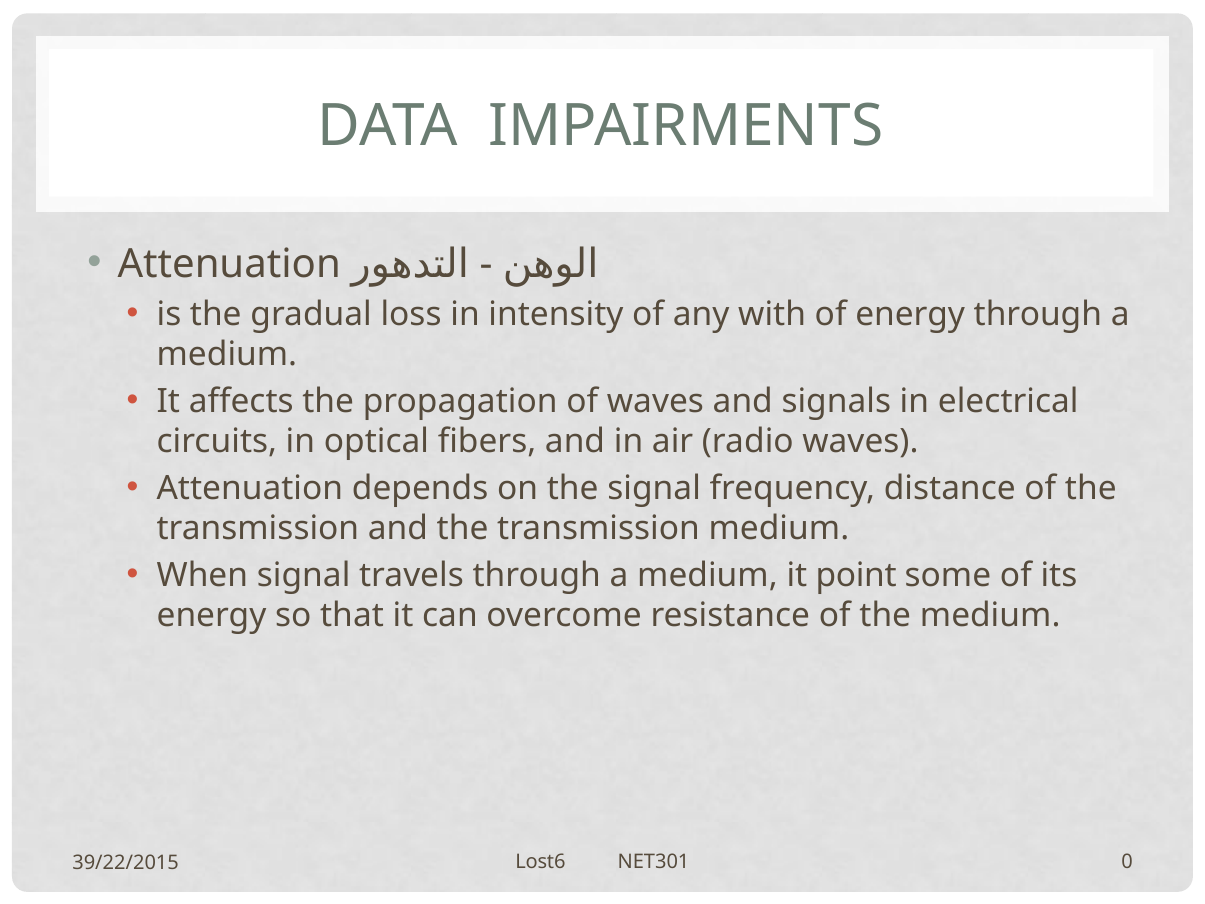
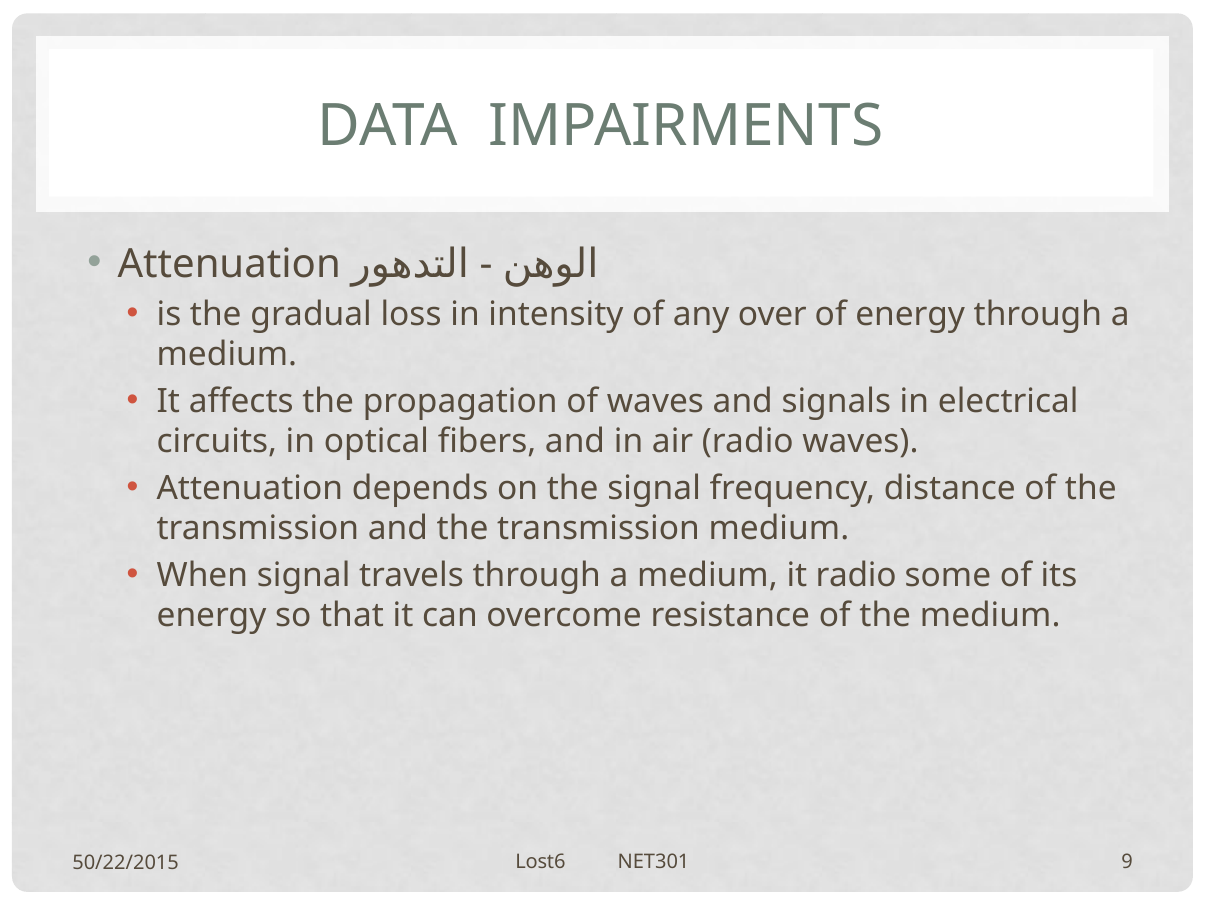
with: with -> over (772, 314)
it point: point -> radio (856, 575)
0: 0 -> 9 (1127, 861)
39/22/2015: 39/22/2015 -> 50/22/2015 (126, 863)
